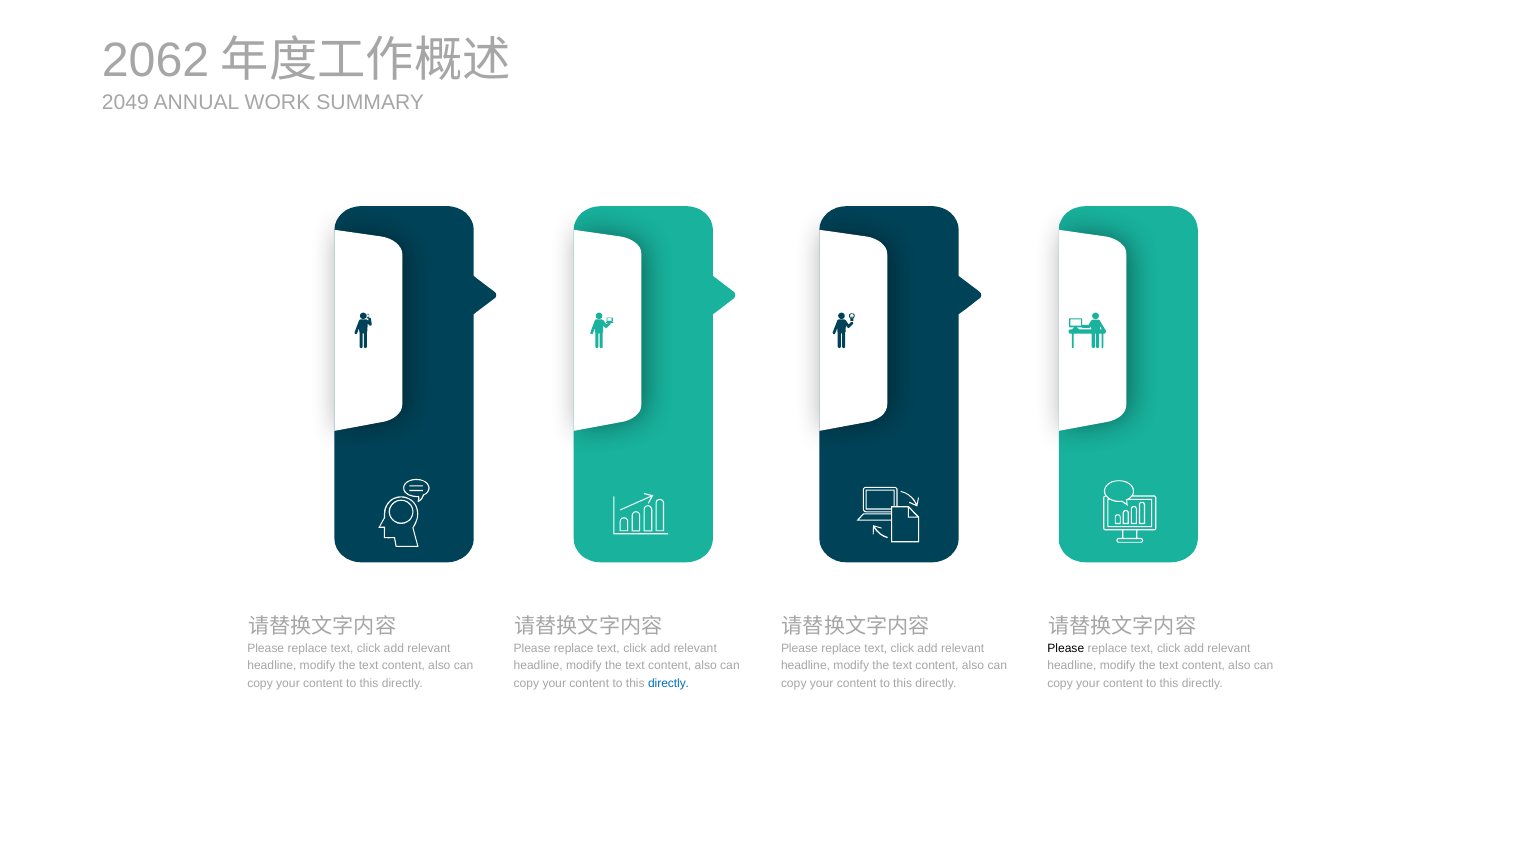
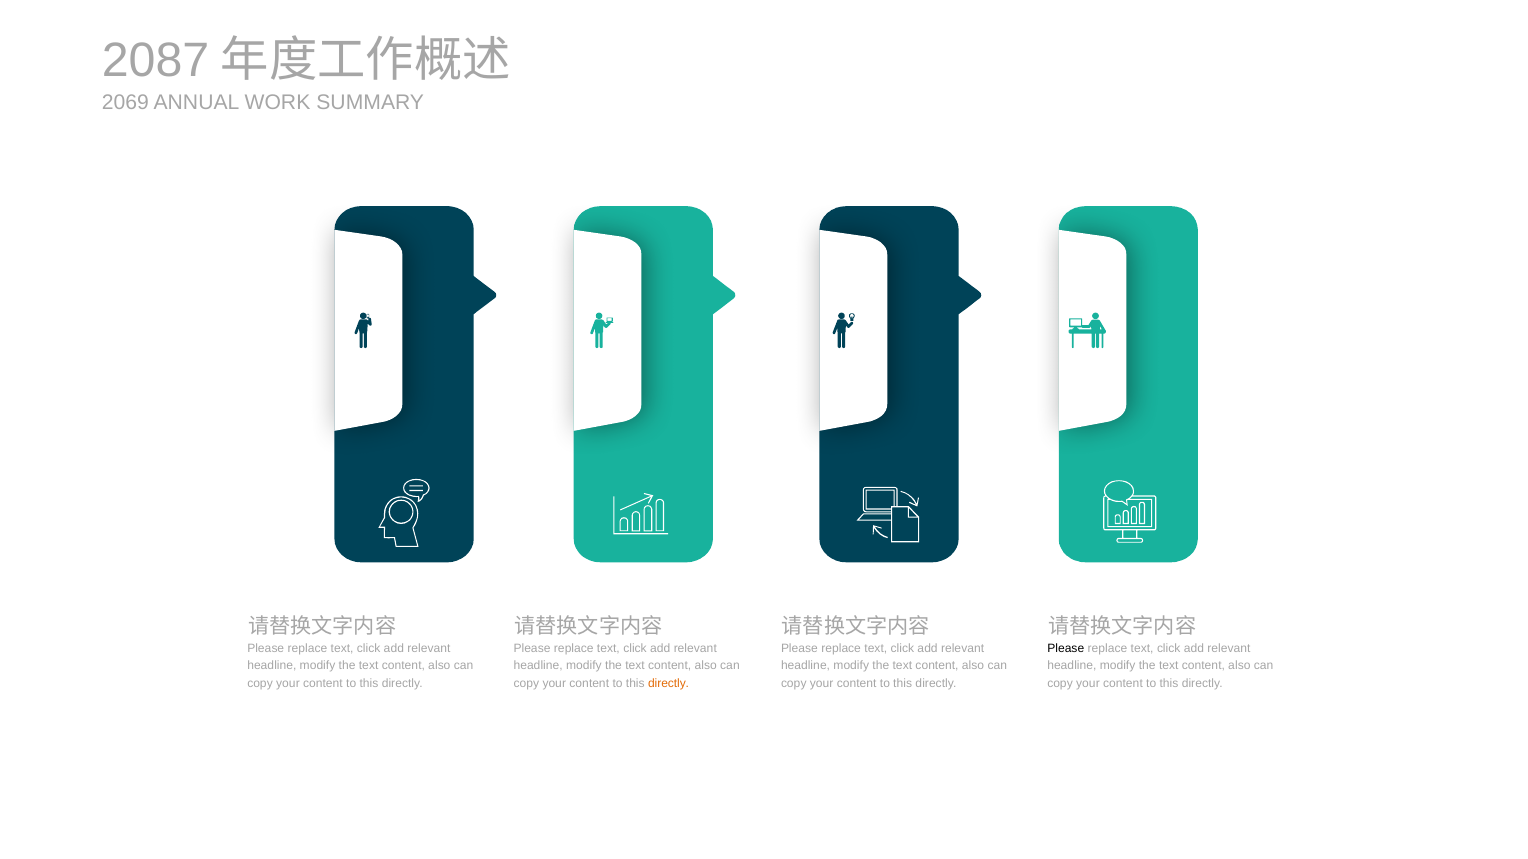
2062: 2062 -> 2087 (156, 60)
2049: 2049 -> 2069 (125, 103)
directly colour: blue -> orange (669, 684)
